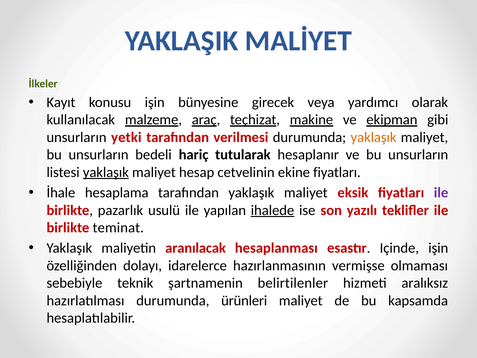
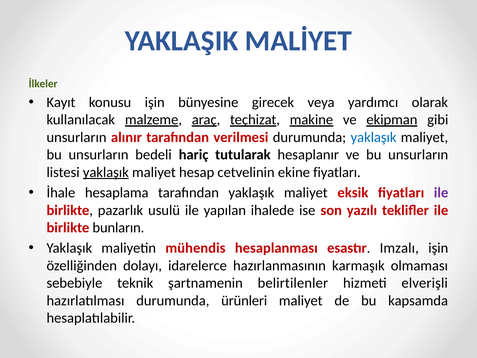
yetki: yetki -> alınır (126, 137)
yaklaşık colour: orange -> blue (374, 137)
ihalede underline: present -> none (273, 210)
teminat: teminat -> bunların (118, 228)
aranılacak: aranılacak -> mühendis (195, 248)
Içinde: Içinde -> Imzalı (399, 248)
vermişse: vermişse -> karmaşık (358, 265)
aralıksız: aralıksız -> elverişli (425, 283)
